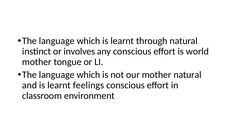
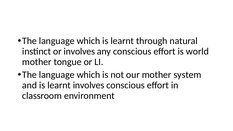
mother natural: natural -> system (187, 75)
learnt feelings: feelings -> involves (89, 85)
